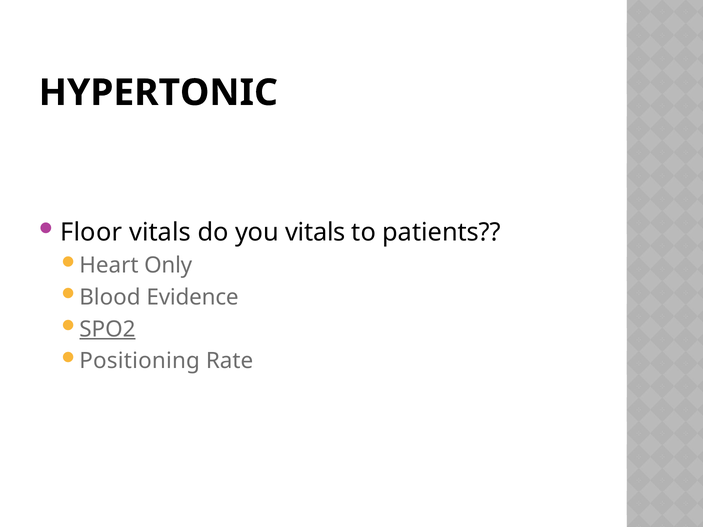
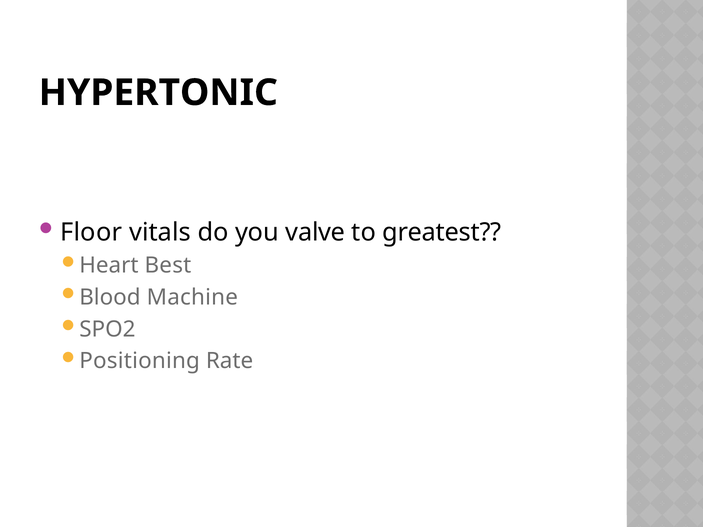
you vitals: vitals -> valve (315, 232)
patients: patients -> greatest (442, 232)
Only: Only -> Best (168, 266)
Evidence: Evidence -> Machine (192, 297)
SPO2 underline: present -> none (107, 329)
